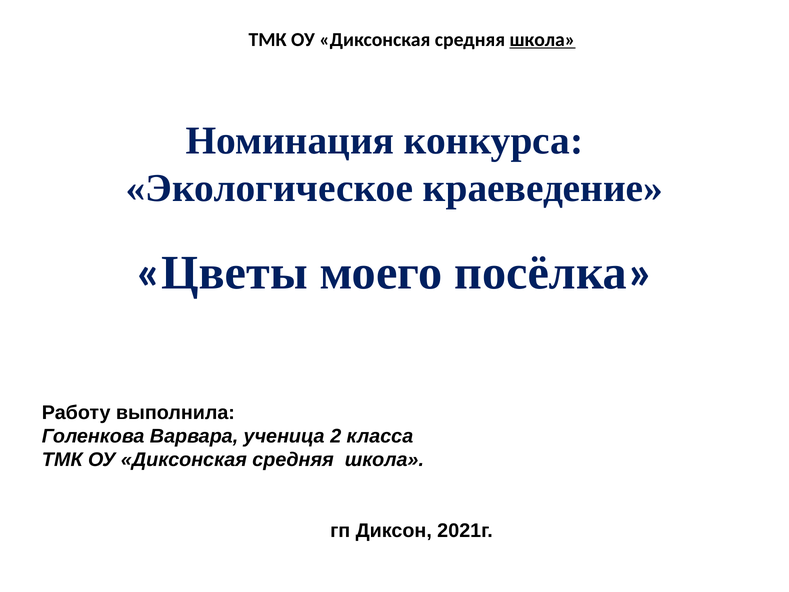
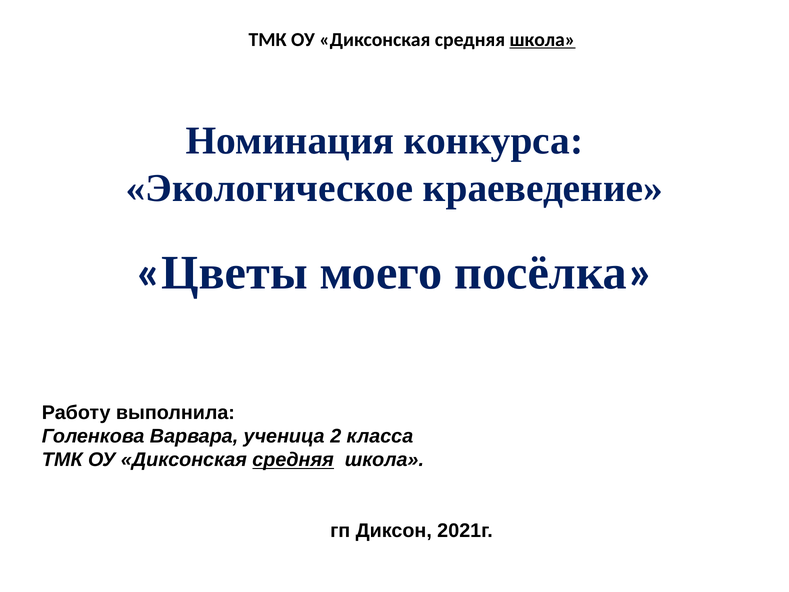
средняя underline: none -> present (293, 460)
